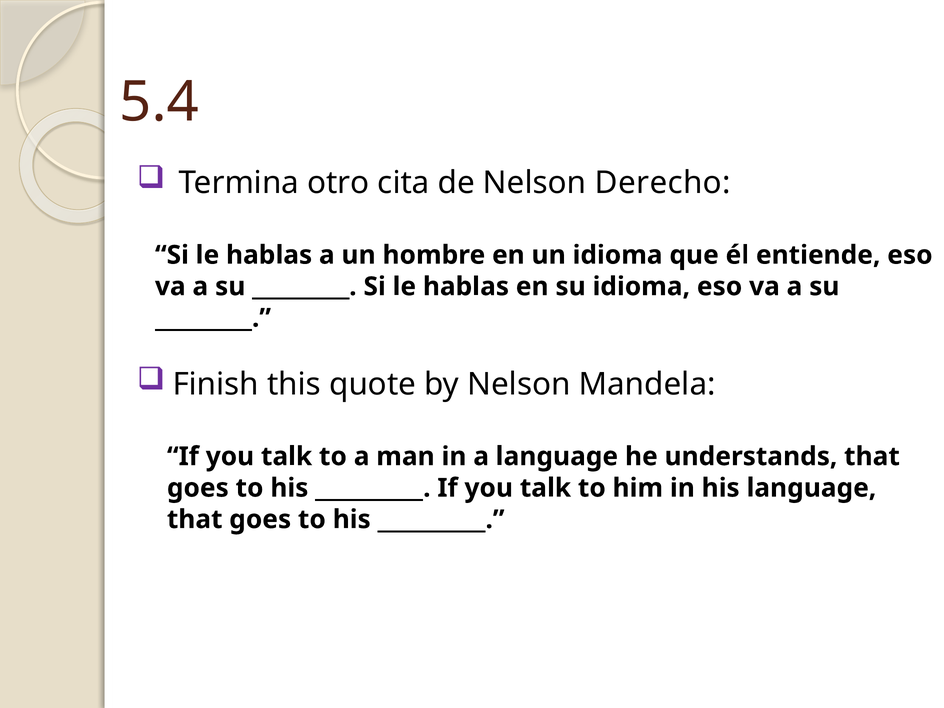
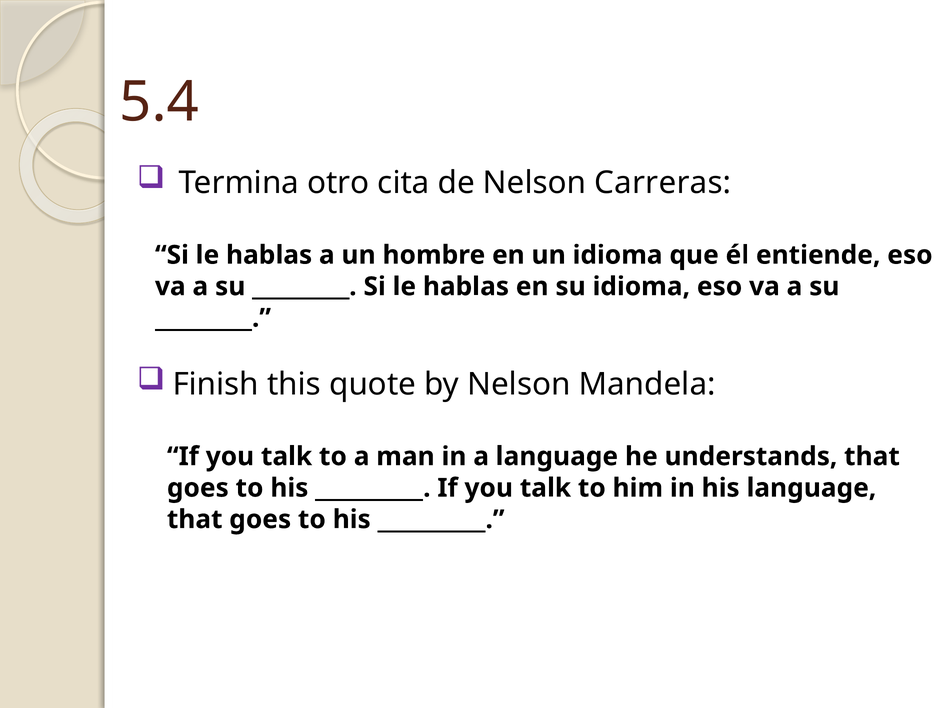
Derecho: Derecho -> Carreras (663, 183)
